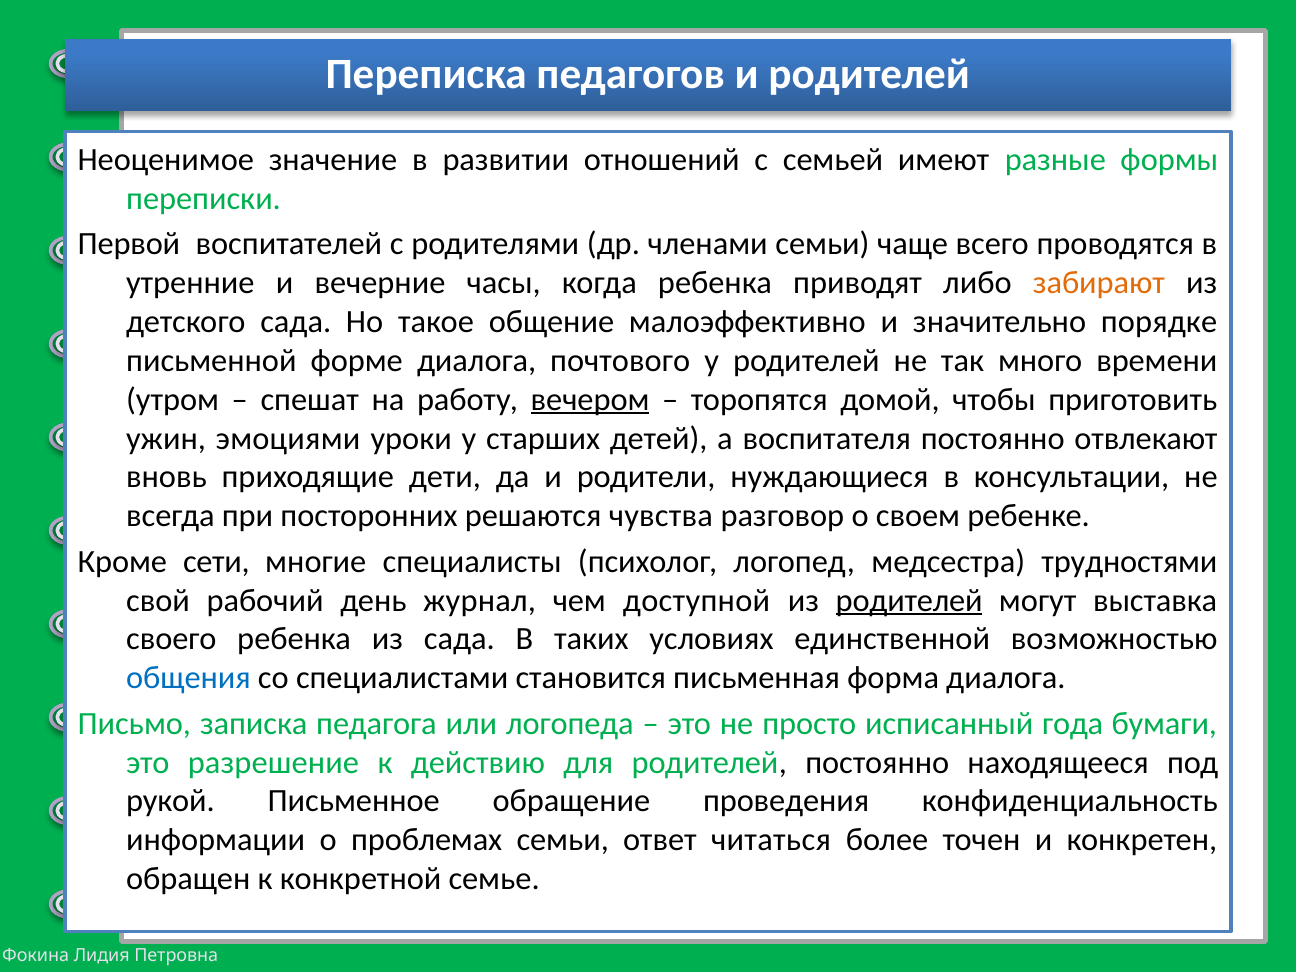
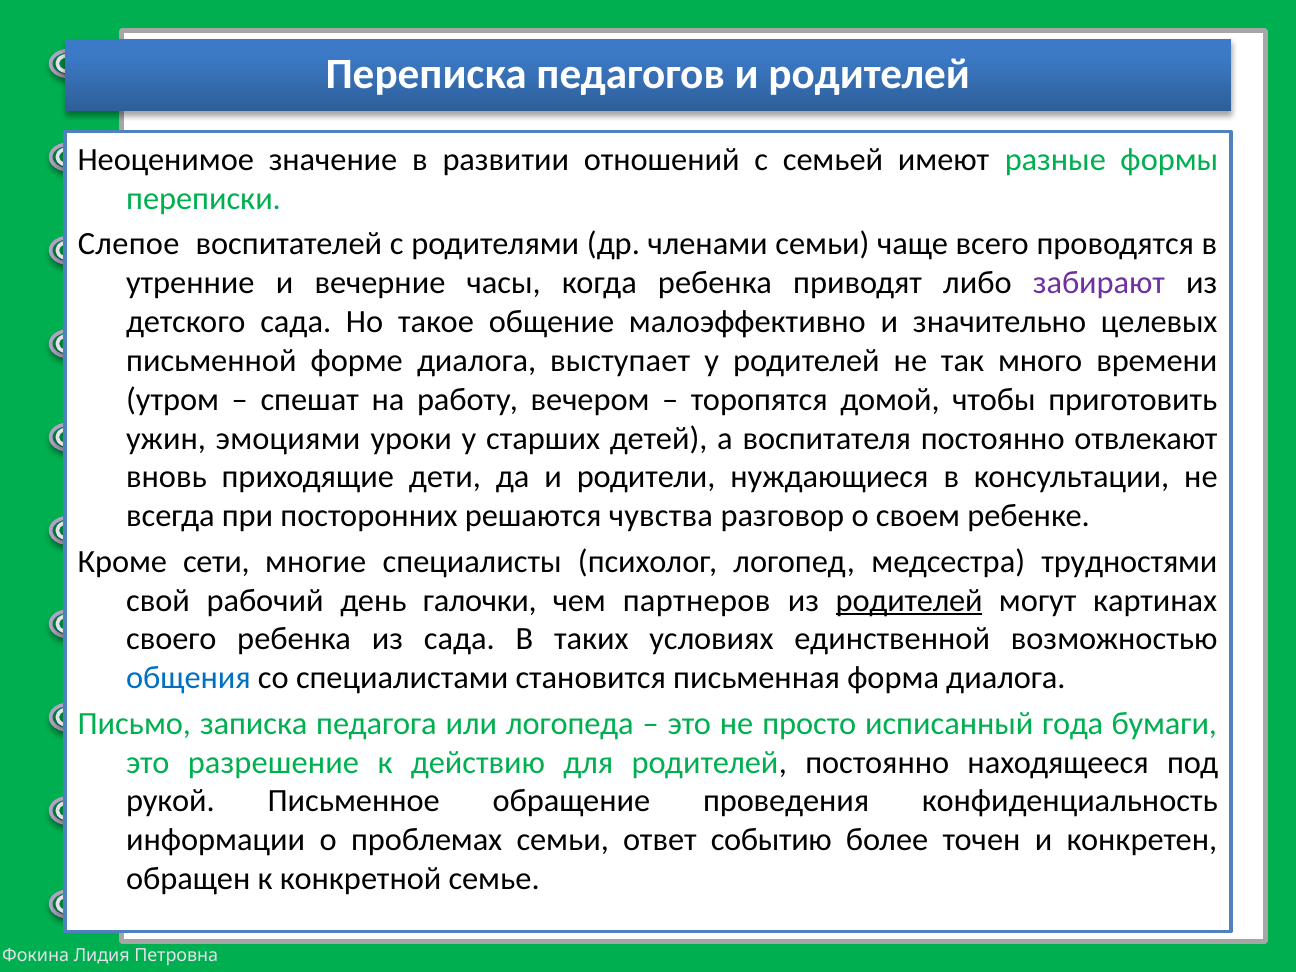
Первой: Первой -> Слепое (129, 244)
забирают colour: orange -> purple (1099, 283)
порядке: порядке -> целевых (1159, 322)
почтового: почтового -> выступает (620, 361)
вечером underline: present -> none (590, 399)
журнал: журнал -> галочки (480, 600)
доступной: доступной -> партнеров (697, 600)
выставка: выставка -> картинах (1155, 600)
читаться: читаться -> событию (771, 840)
